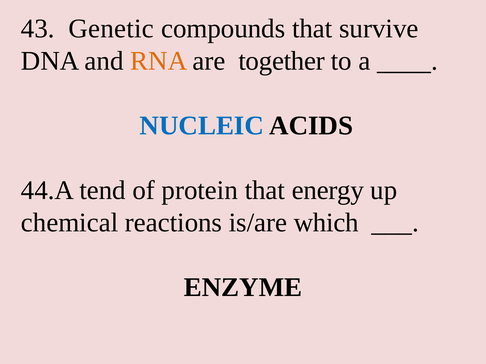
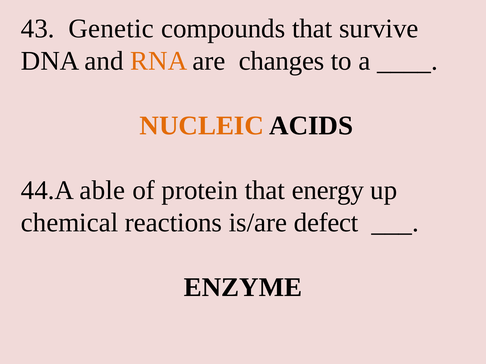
together: together -> changes (282, 61)
NUCLEIC colour: blue -> orange (202, 126)
tend: tend -> able (102, 191)
which: which -> defect (326, 223)
